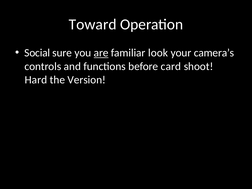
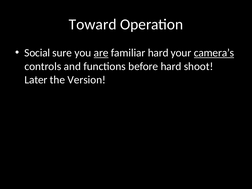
familiar look: look -> hard (158, 53)
camera’s underline: none -> present (214, 53)
before card: card -> hard (171, 66)
Hard: Hard -> Later (36, 80)
